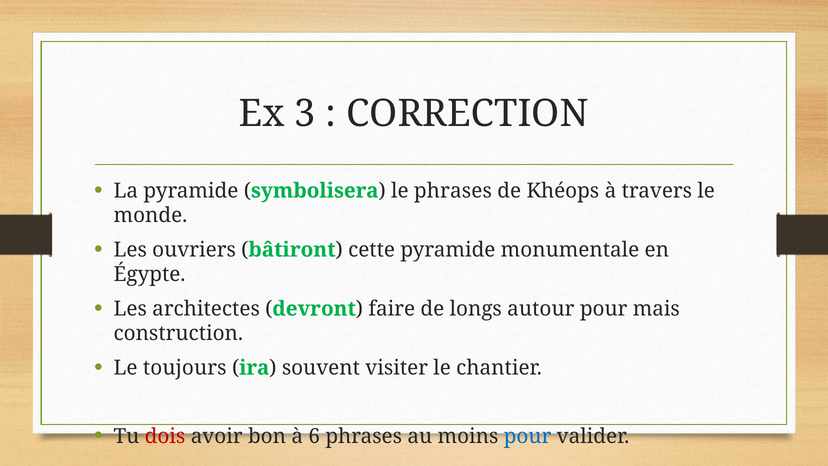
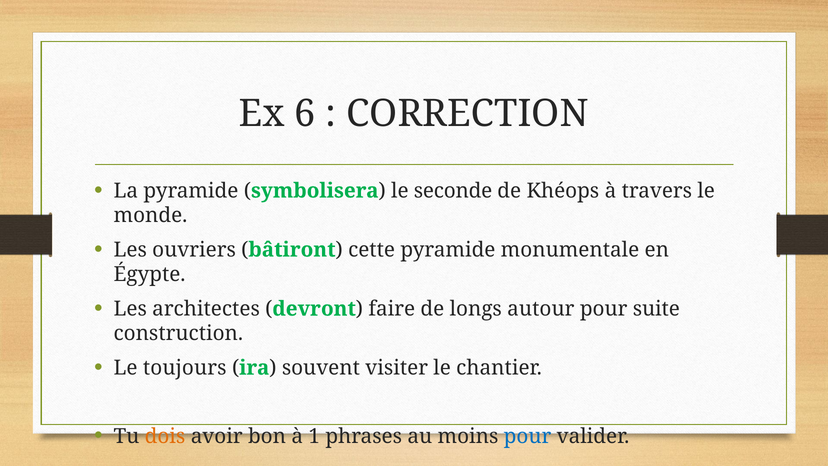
3: 3 -> 6 (305, 114)
le phrases: phrases -> seconde (453, 191)
mais: mais -> suite (656, 309)
dois colour: red -> orange (165, 436)
6: 6 -> 1 (314, 436)
